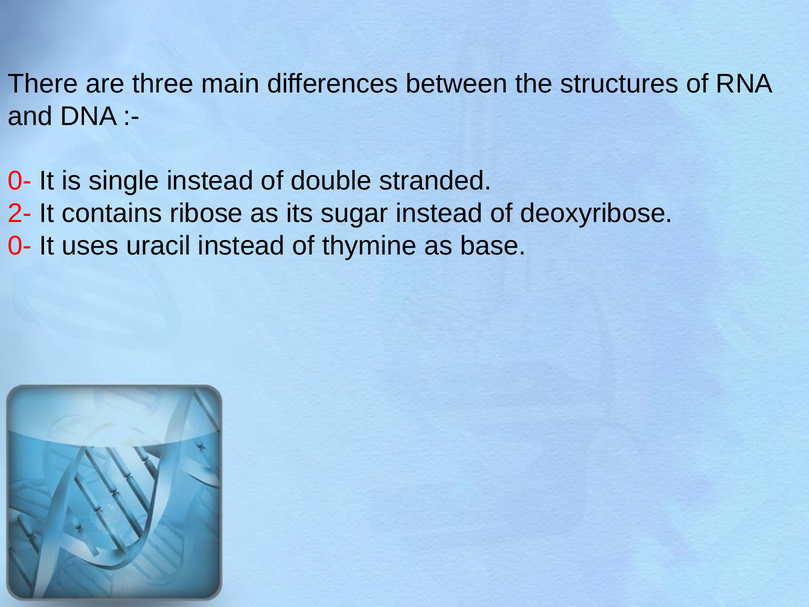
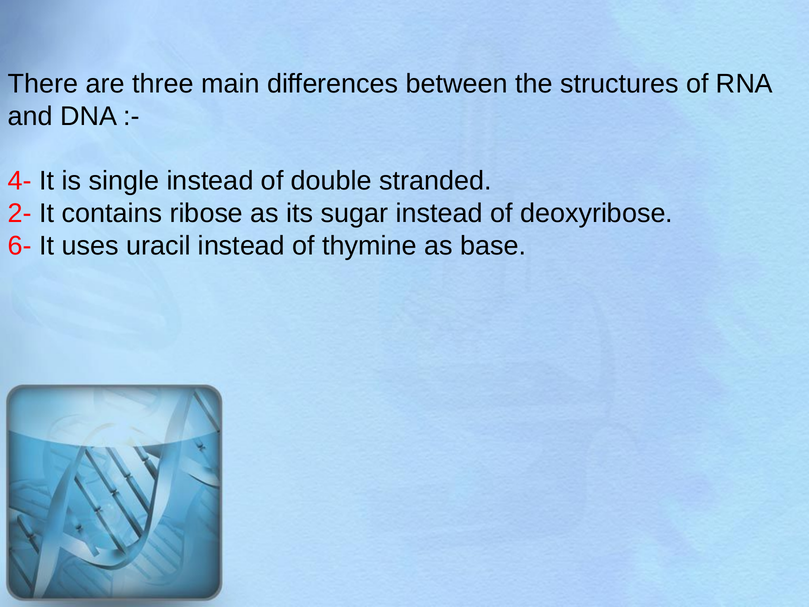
0-: 0- -> 4- (20, 181)
0-: 0- -> 6- (20, 246)
